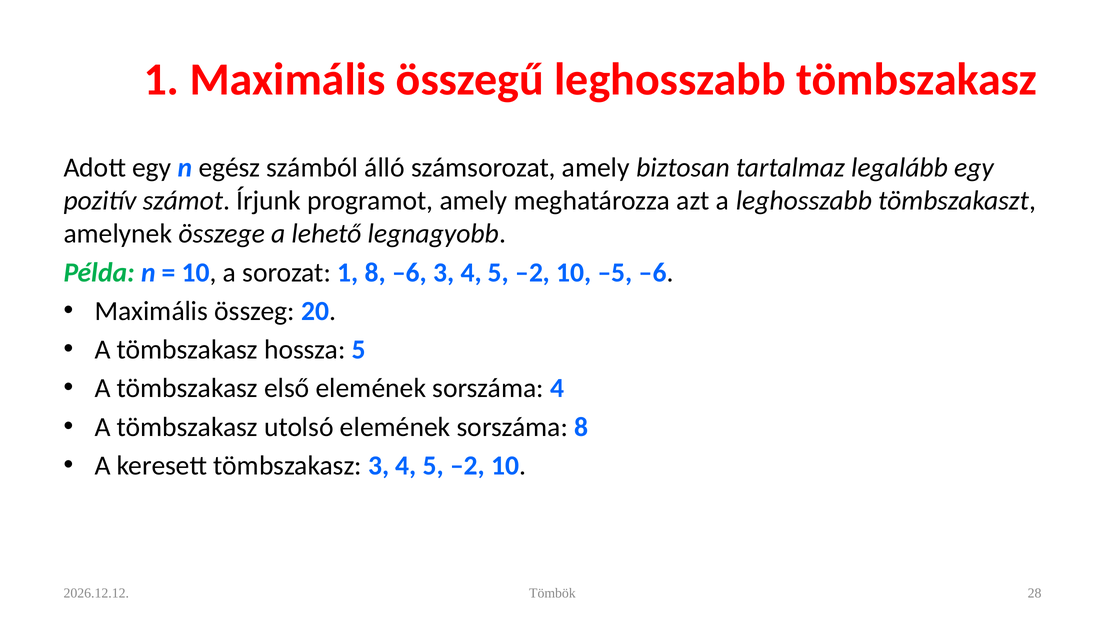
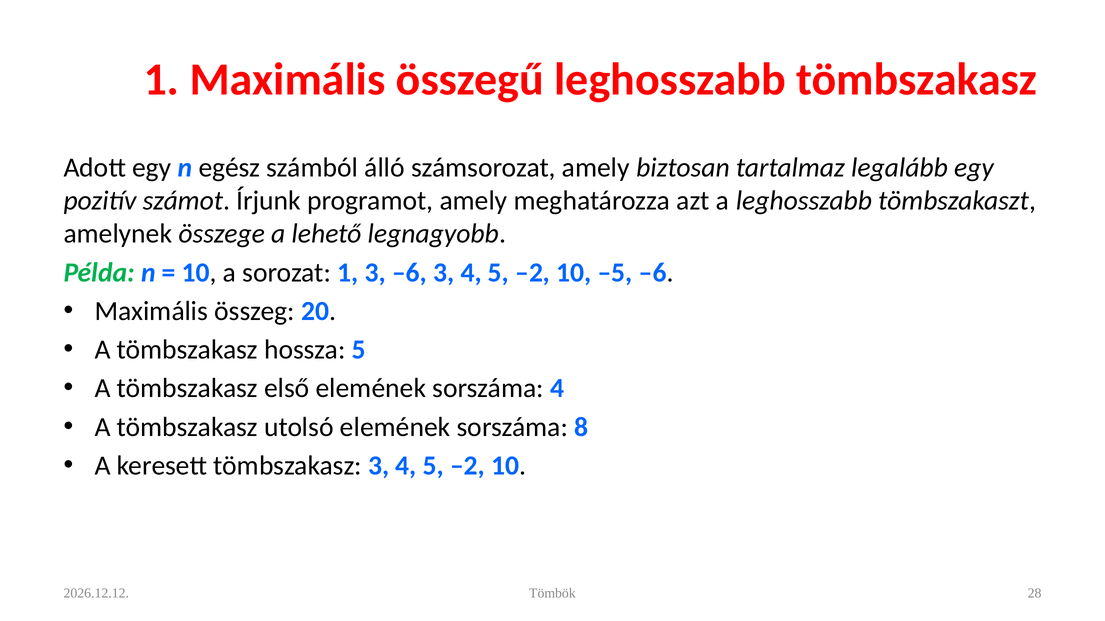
1 8: 8 -> 3 (375, 273)
